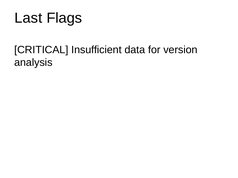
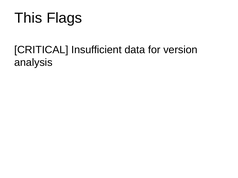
Last: Last -> This (28, 18)
